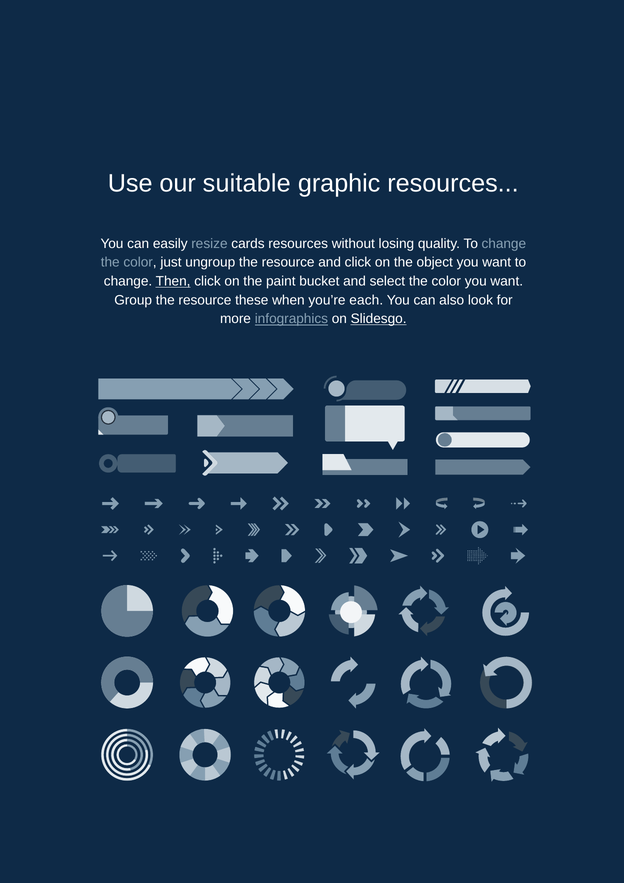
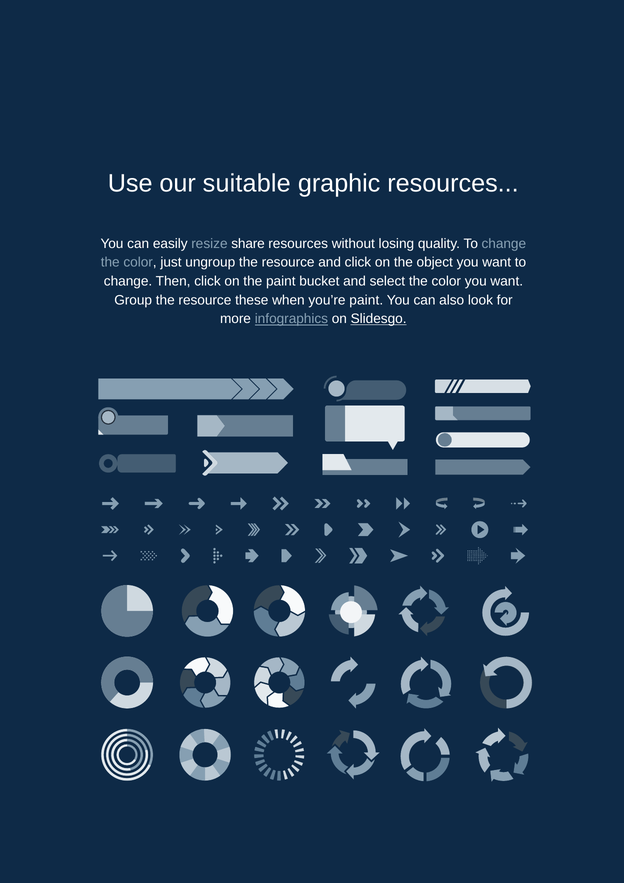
cards: cards -> share (248, 244)
Then underline: present -> none (173, 281)
you’re each: each -> paint (366, 300)
